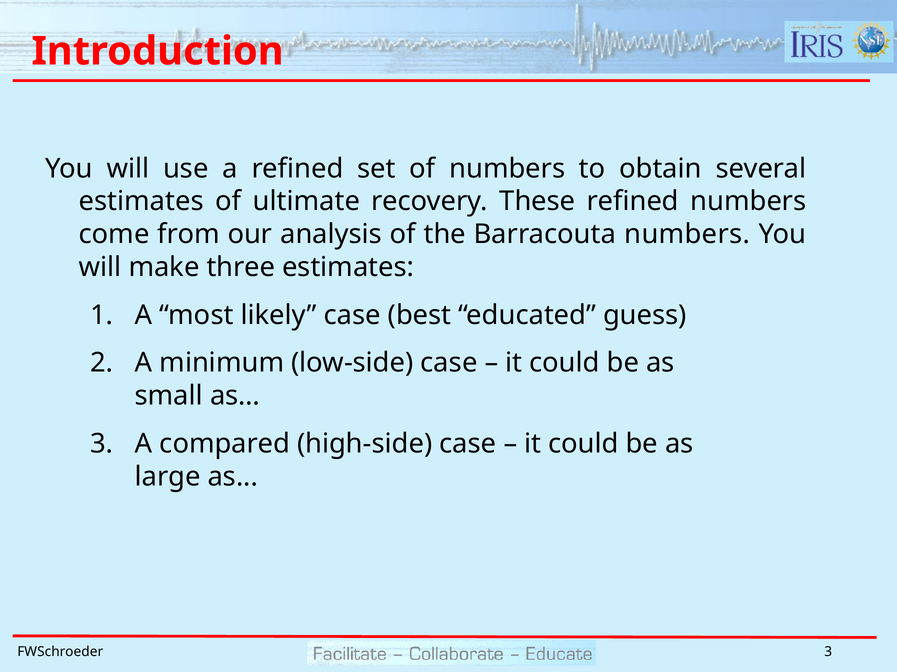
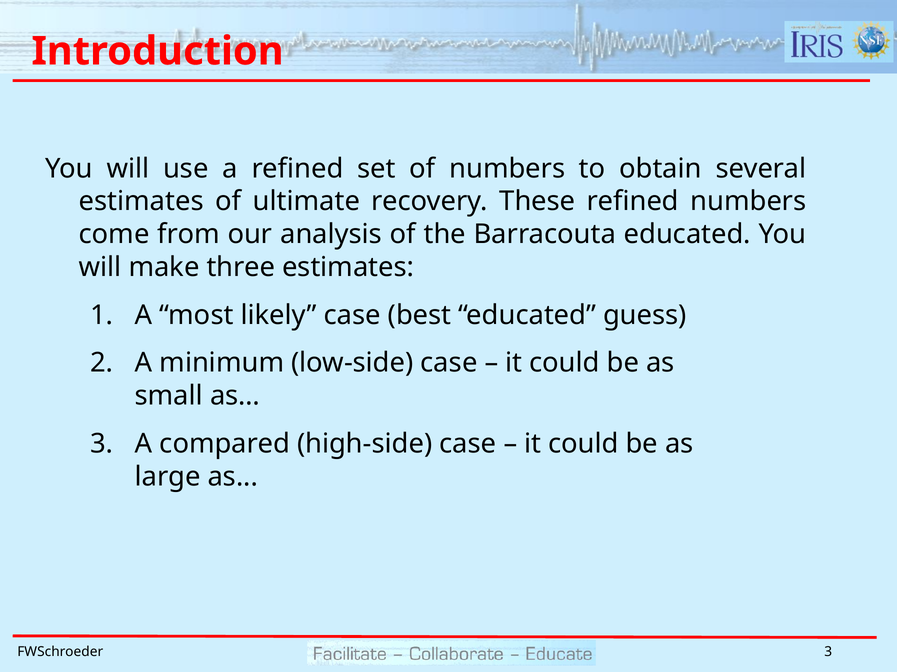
Barracouta numbers: numbers -> educated (687, 235)
